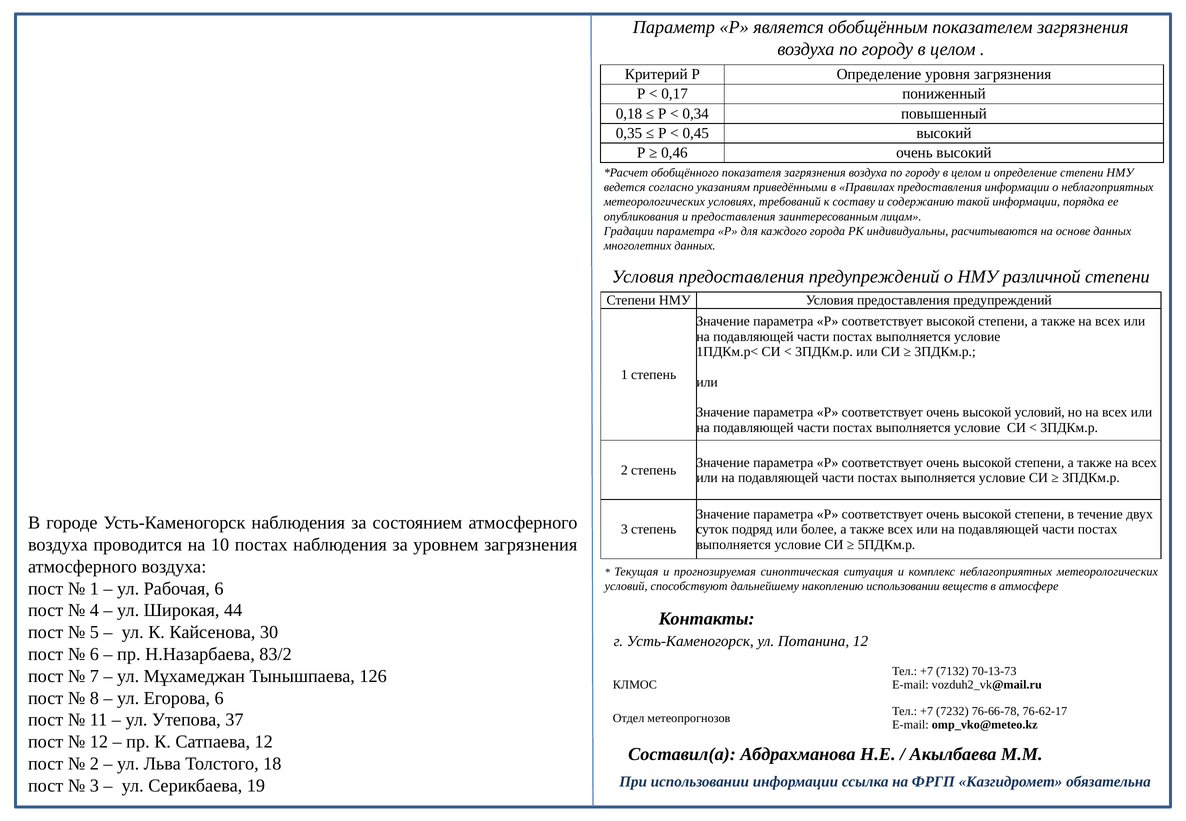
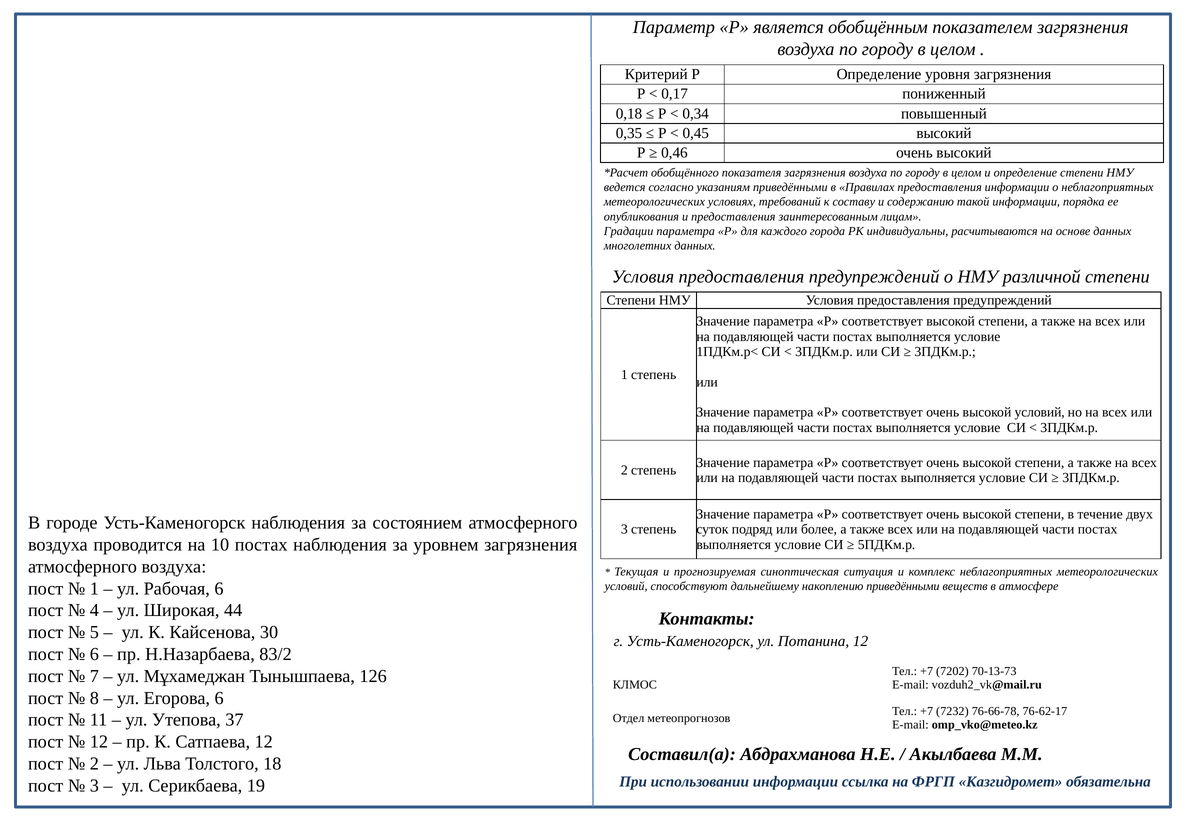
накоплению использовании: использовании -> приведёнными (903, 586)
7132: 7132 -> 7202 (952, 671)
